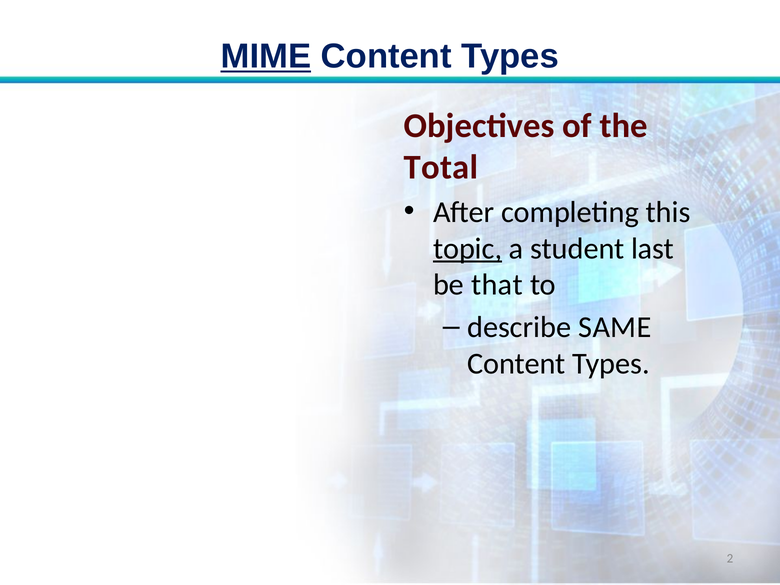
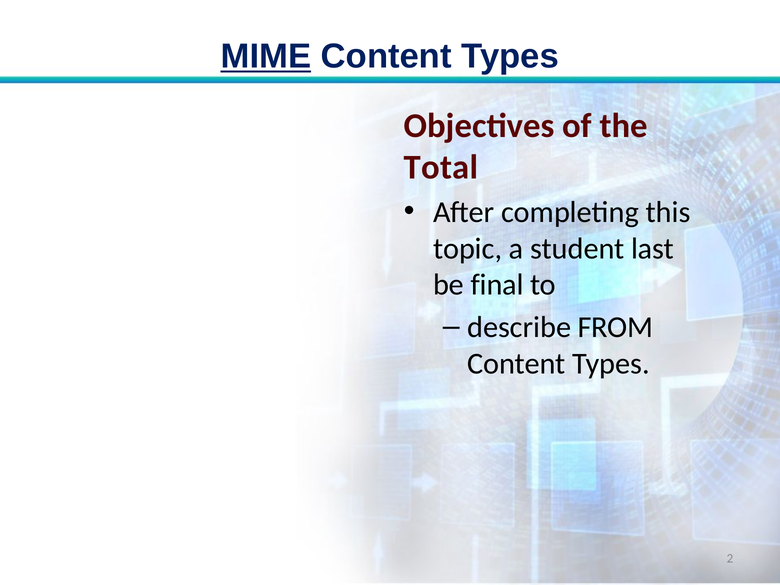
topic underline: present -> none (468, 249)
that: that -> final (497, 285)
SAME: SAME -> FROM (615, 327)
